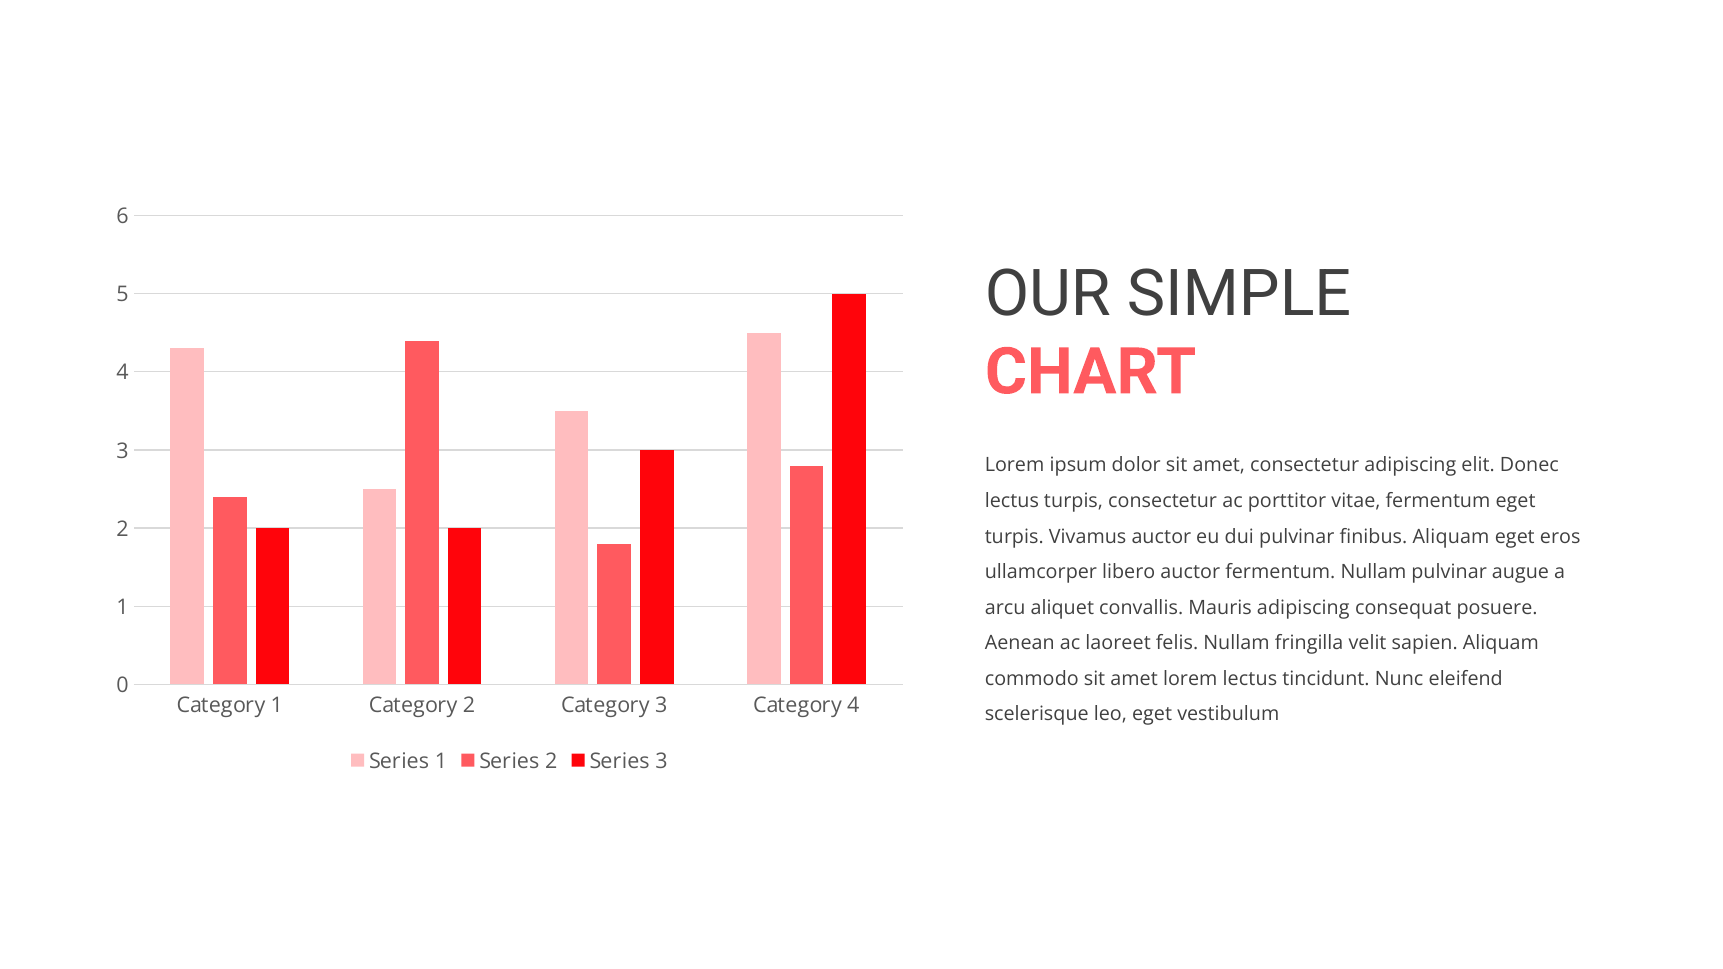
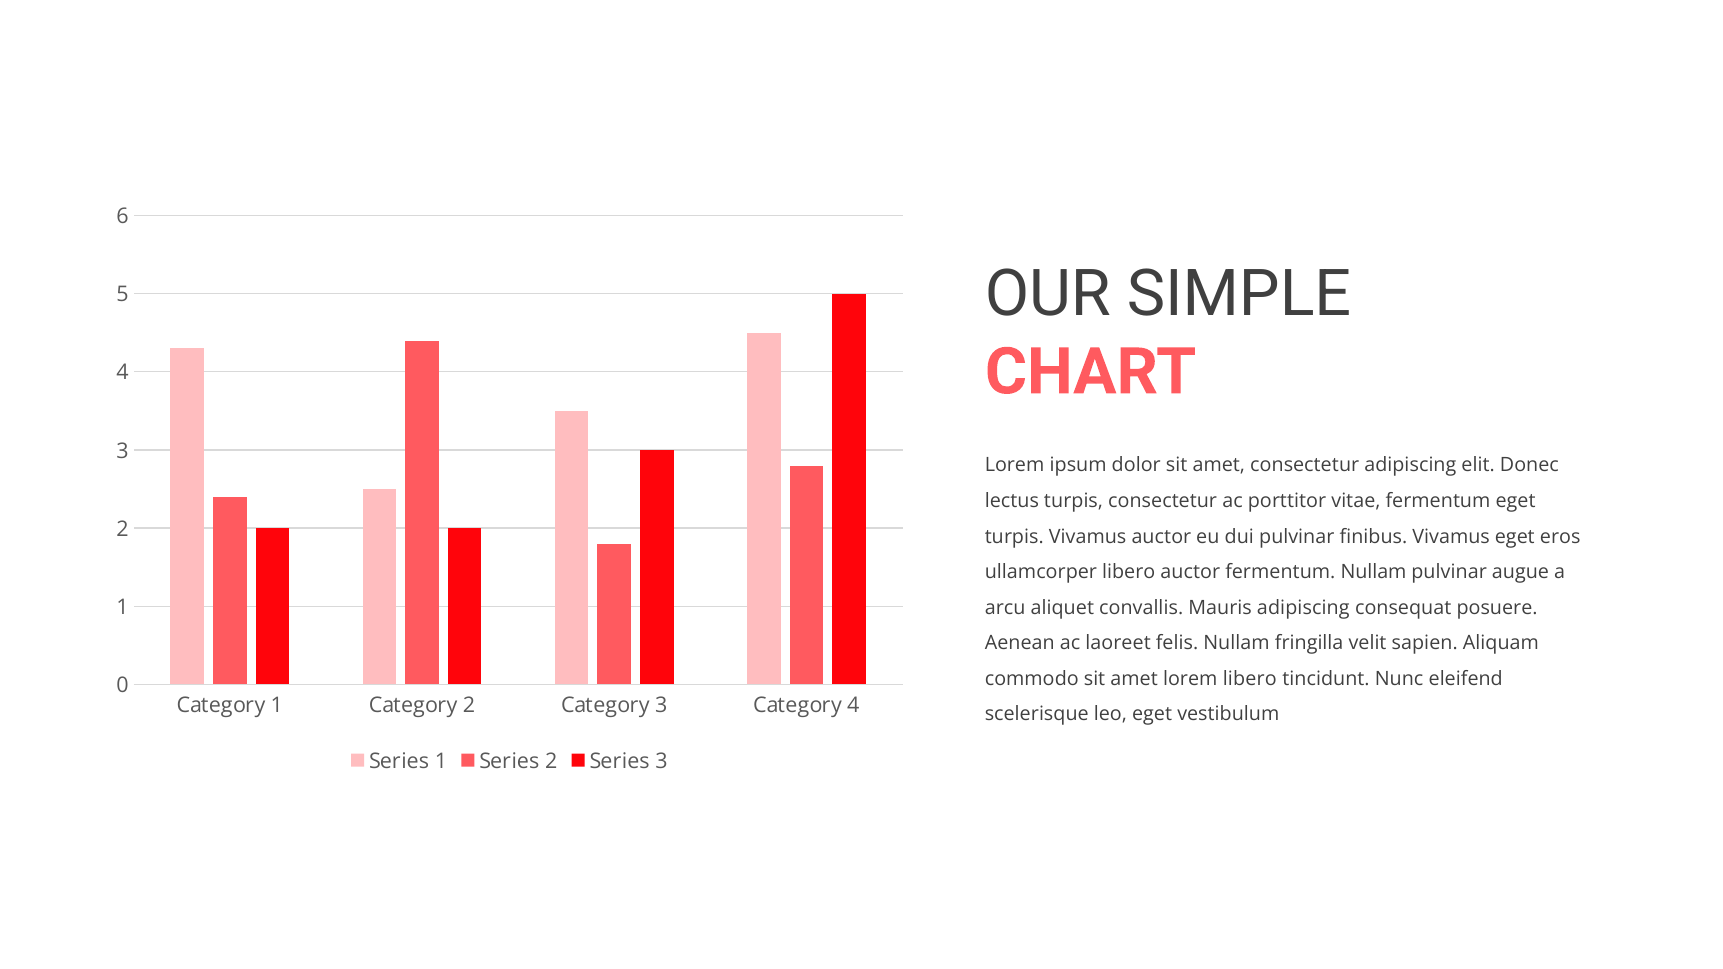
finibus Aliquam: Aliquam -> Vivamus (1451, 537)
lorem lectus: lectus -> libero (1250, 679)
